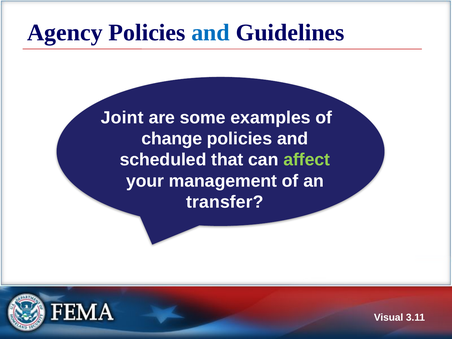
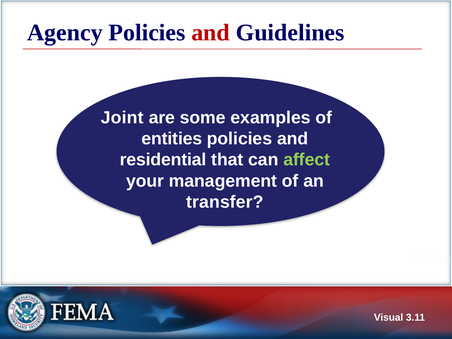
and colour: blue -> red (211, 33)
change: change -> entities (172, 139)
scheduled: scheduled -> residential (163, 160)
